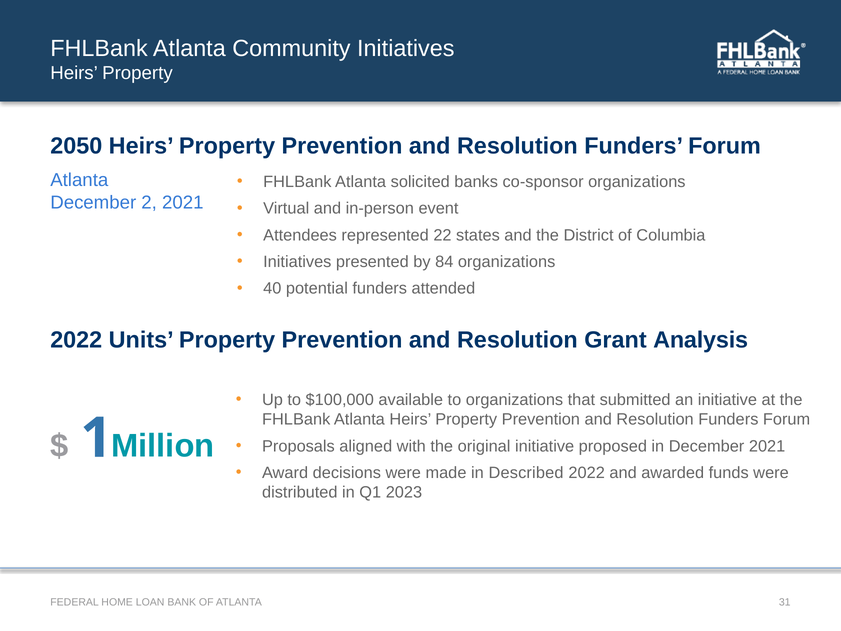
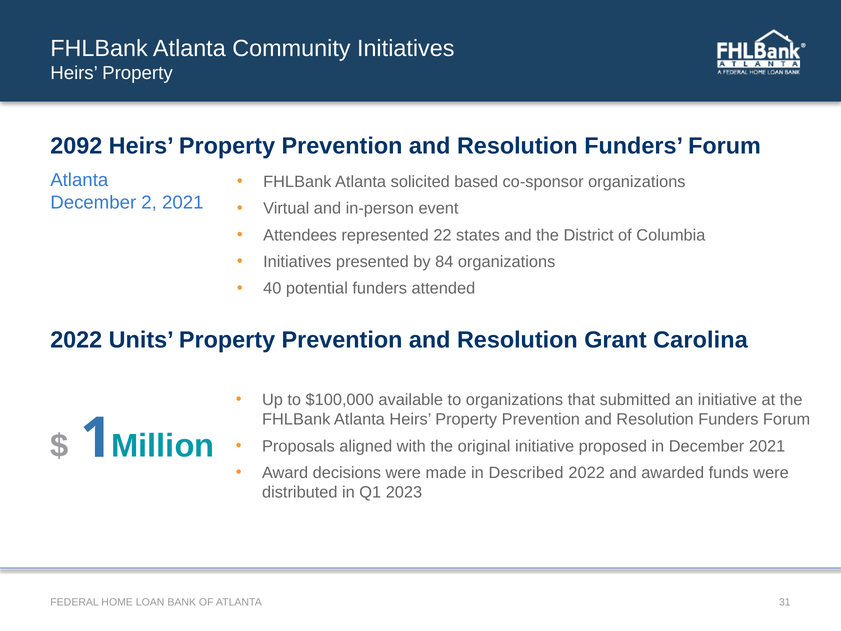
2050: 2050 -> 2092 (76, 146)
banks: banks -> based (476, 182)
Analysis: Analysis -> Carolina (700, 340)
